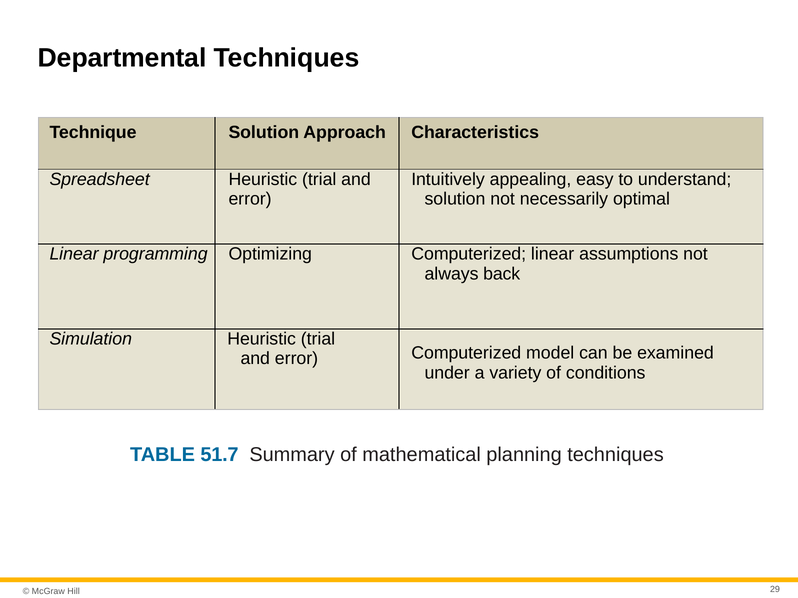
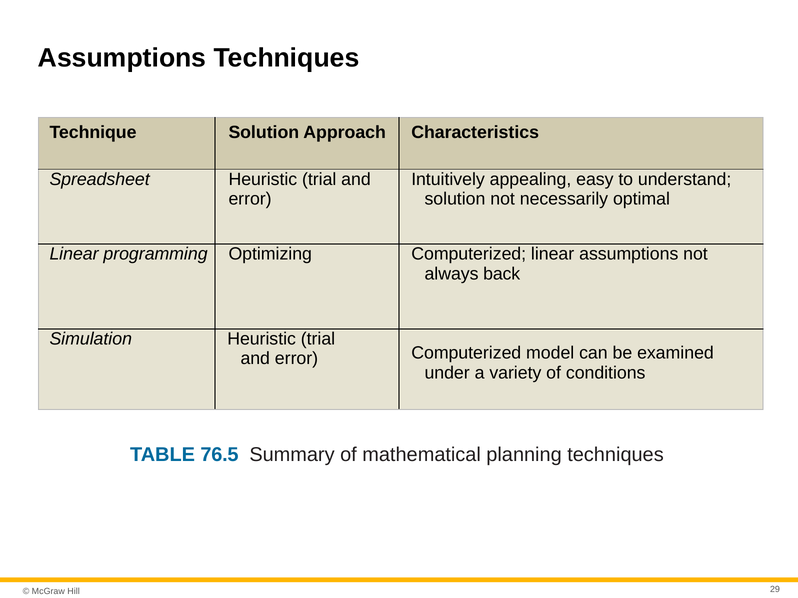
Departmental: Departmental -> Assumptions (122, 58)
51.7: 51.7 -> 76.5 (219, 455)
